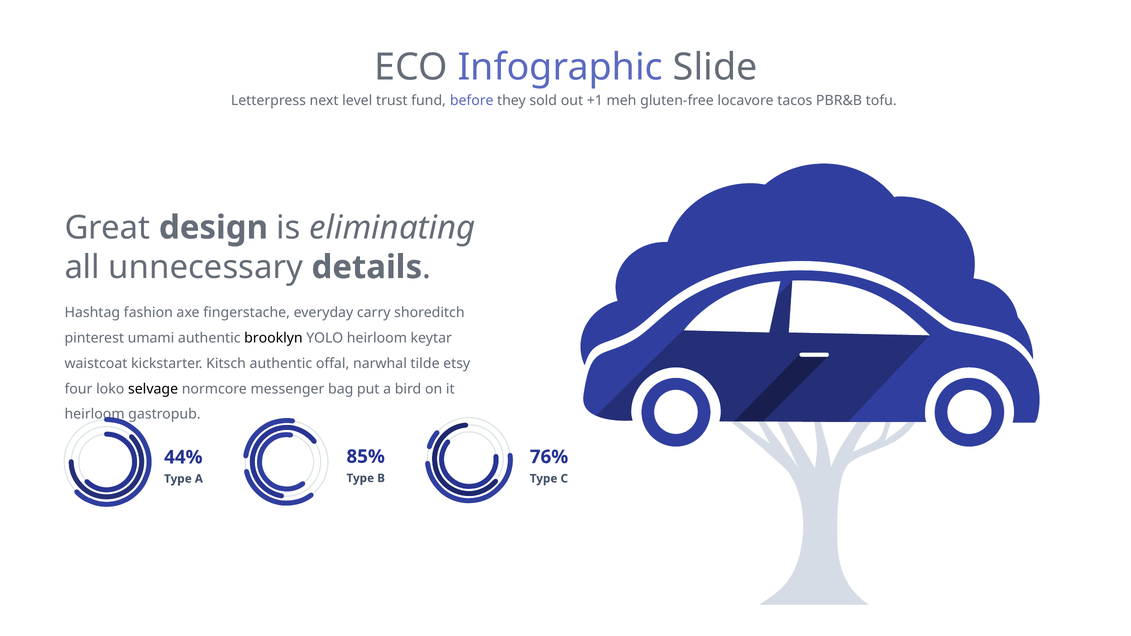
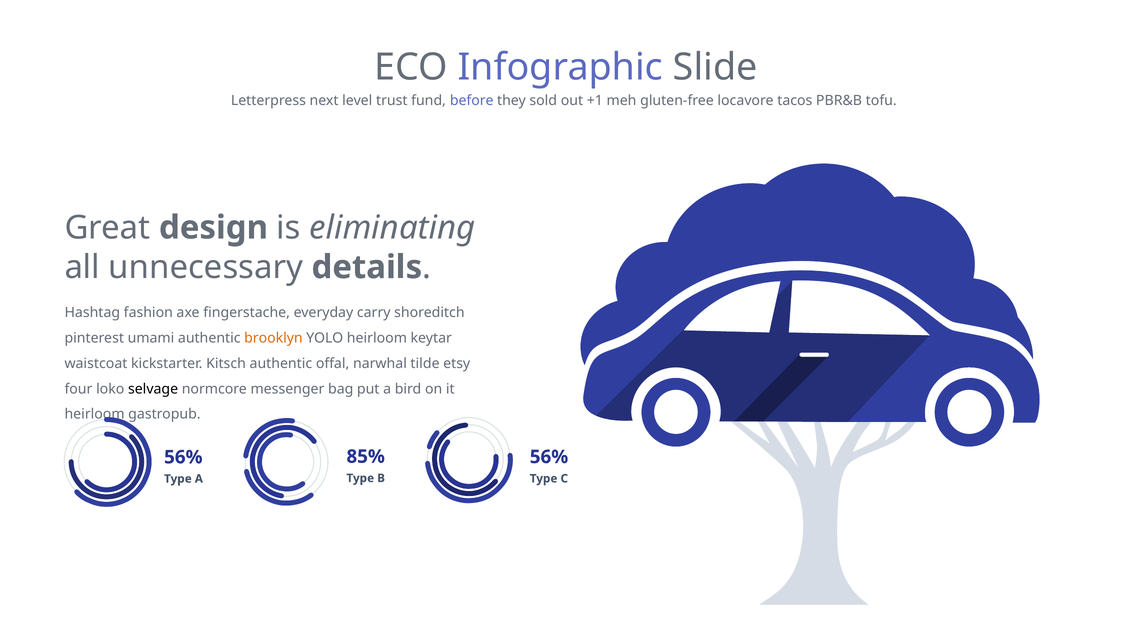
brooklyn colour: black -> orange (273, 338)
76%: 76% -> 56% (549, 457)
44%: 44% -> 56% (183, 457)
